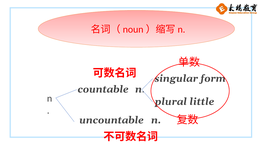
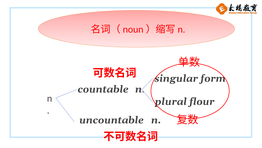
little: little -> flour (202, 101)
